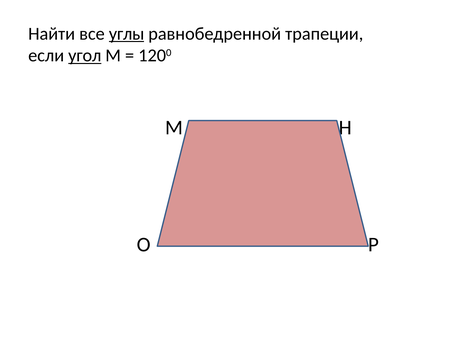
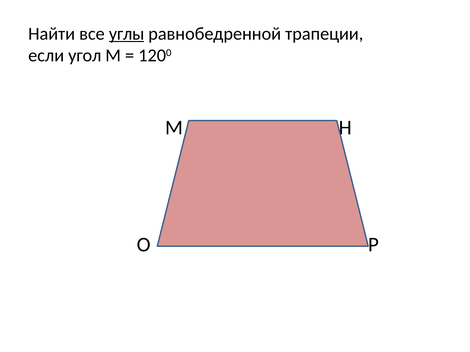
угол underline: present -> none (85, 56)
